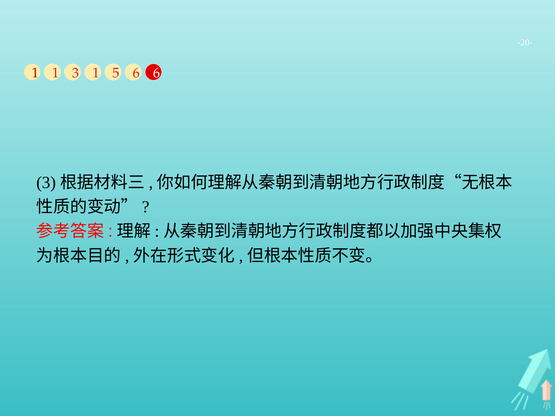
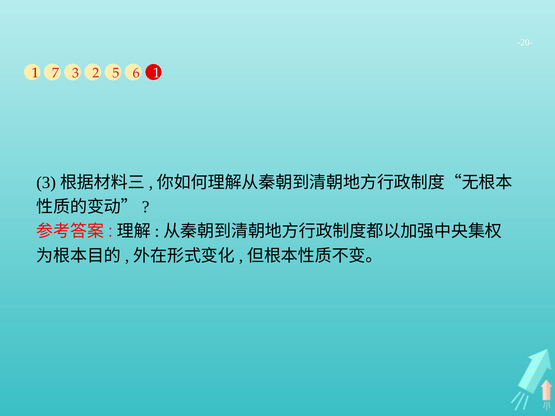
1 1: 1 -> 7 (55, 73)
3 1: 1 -> 2 (96, 73)
6 6: 6 -> 1 (157, 73)
